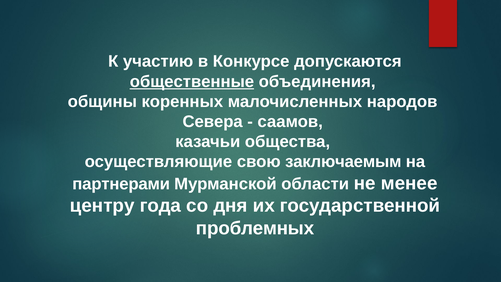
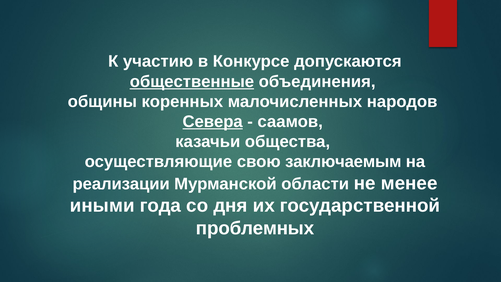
Севера underline: none -> present (213, 122)
партнерами: партнерами -> реализации (121, 184)
центру: центру -> иными (102, 206)
